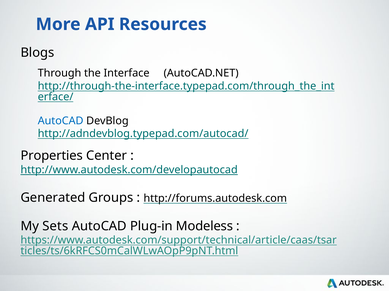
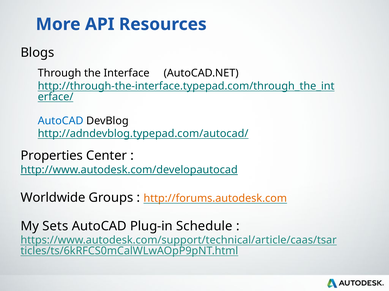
Generated: Generated -> Worldwide (53, 198)
http://forums.autodesk.com colour: black -> orange (215, 199)
Modeless: Modeless -> Schedule (204, 227)
